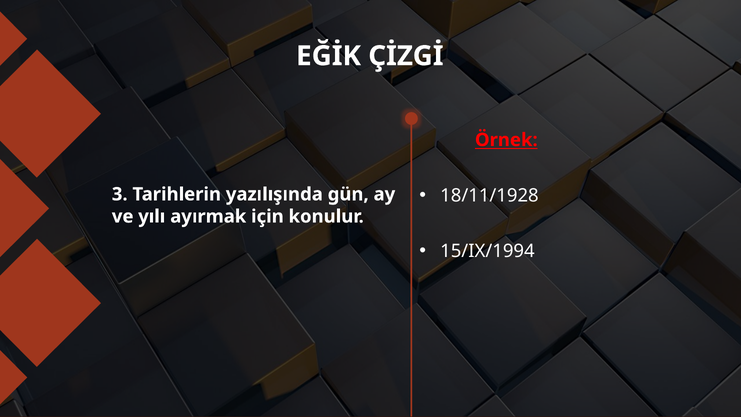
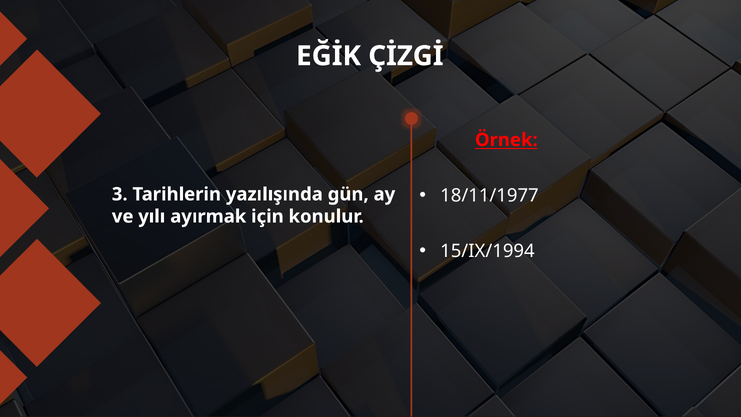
18/11/1928: 18/11/1928 -> 18/11/1977 (489, 195)
